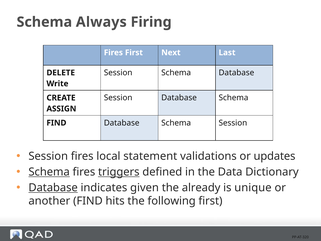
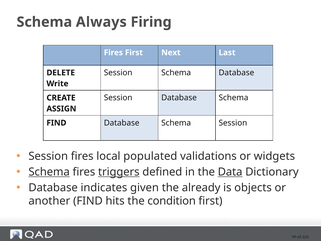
statement: statement -> populated (150, 156)
updates: updates -> widgets (274, 156)
Data underline: none -> present (230, 172)
Database underline: present -> none (53, 187)
unique: unique -> objects (253, 187)
following: following -> condition (172, 201)
